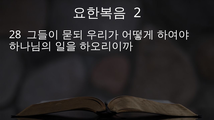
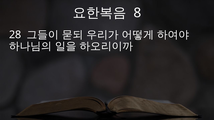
2: 2 -> 8 (137, 13)
